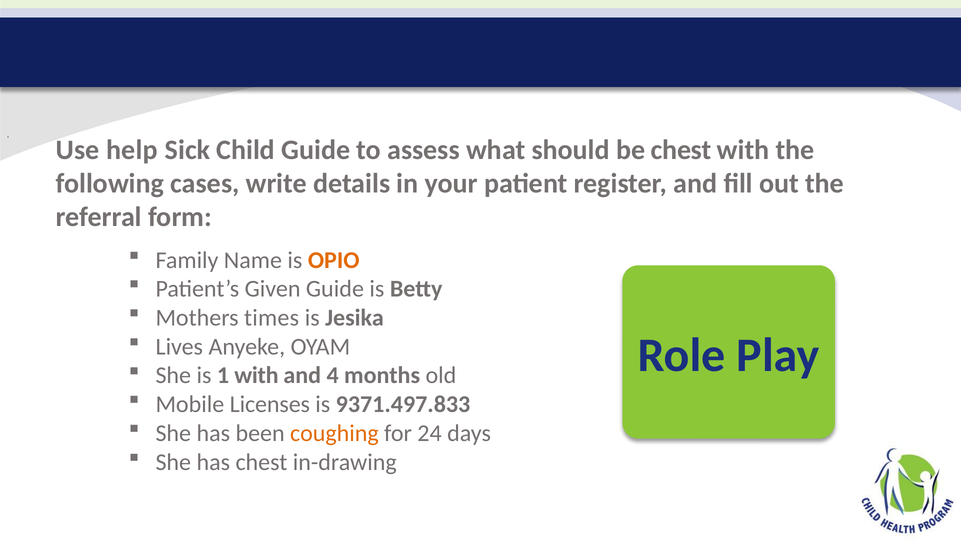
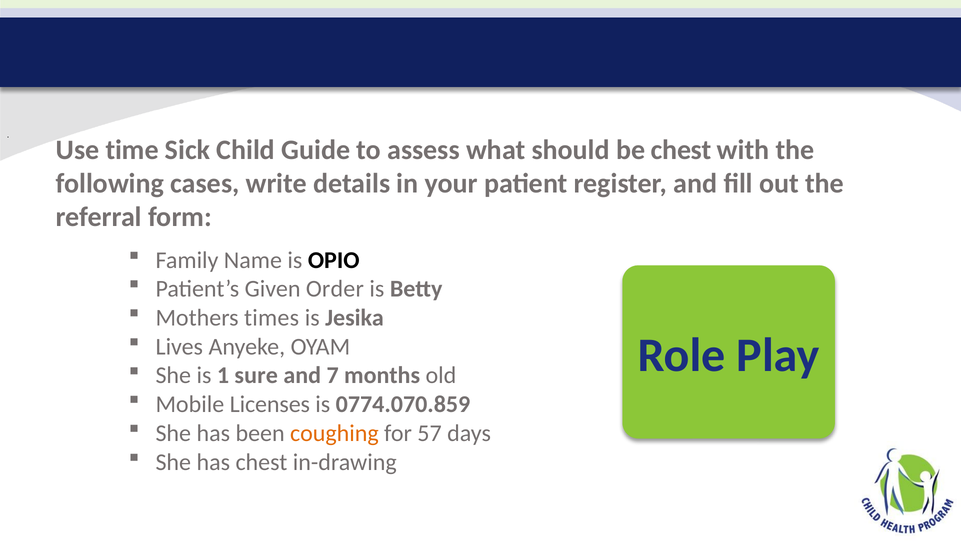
help: help -> time (132, 150)
OPIO colour: orange -> black (334, 260)
Given Guide: Guide -> Order (335, 289)
1 with: with -> sure (256, 375)
4: 4 -> 7 (333, 375)
9371.497.833: 9371.497.833 -> 0774.070.859 (403, 404)
24: 24 -> 57 (430, 433)
